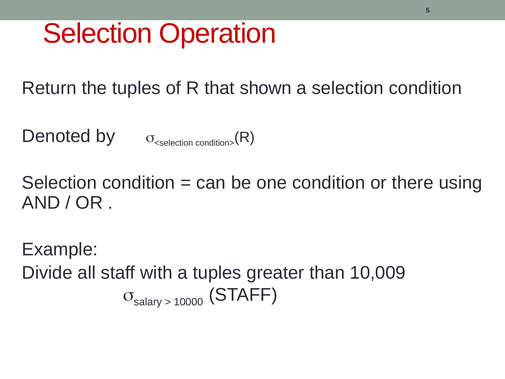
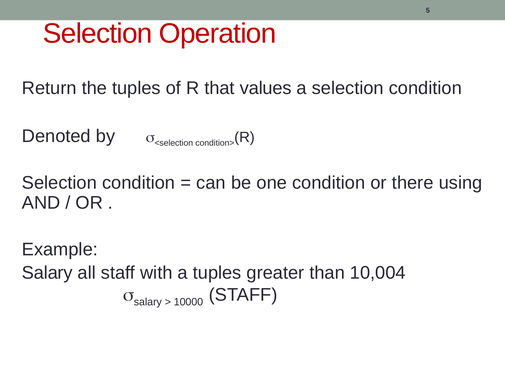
shown: shown -> values (266, 88)
Divide: Divide -> Salary (47, 272)
10,009: 10,009 -> 10,004 (378, 272)
